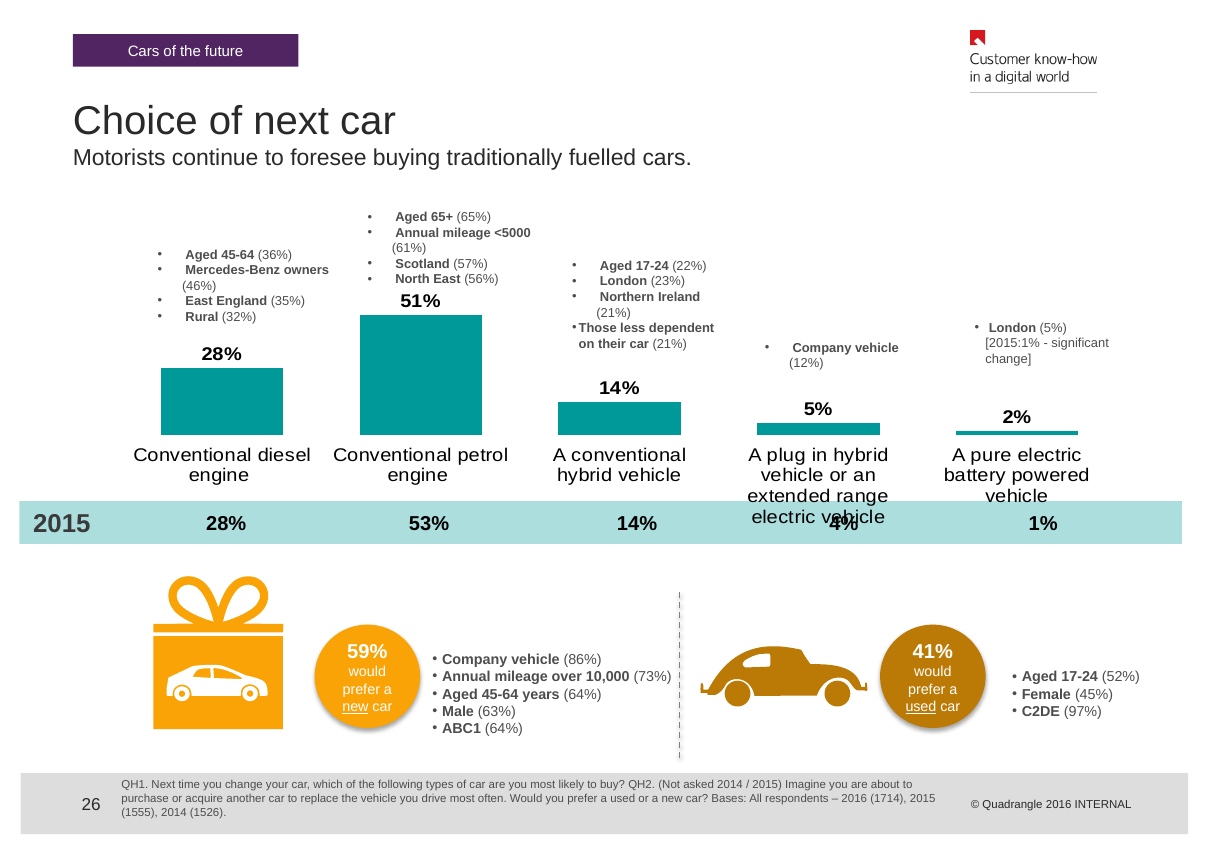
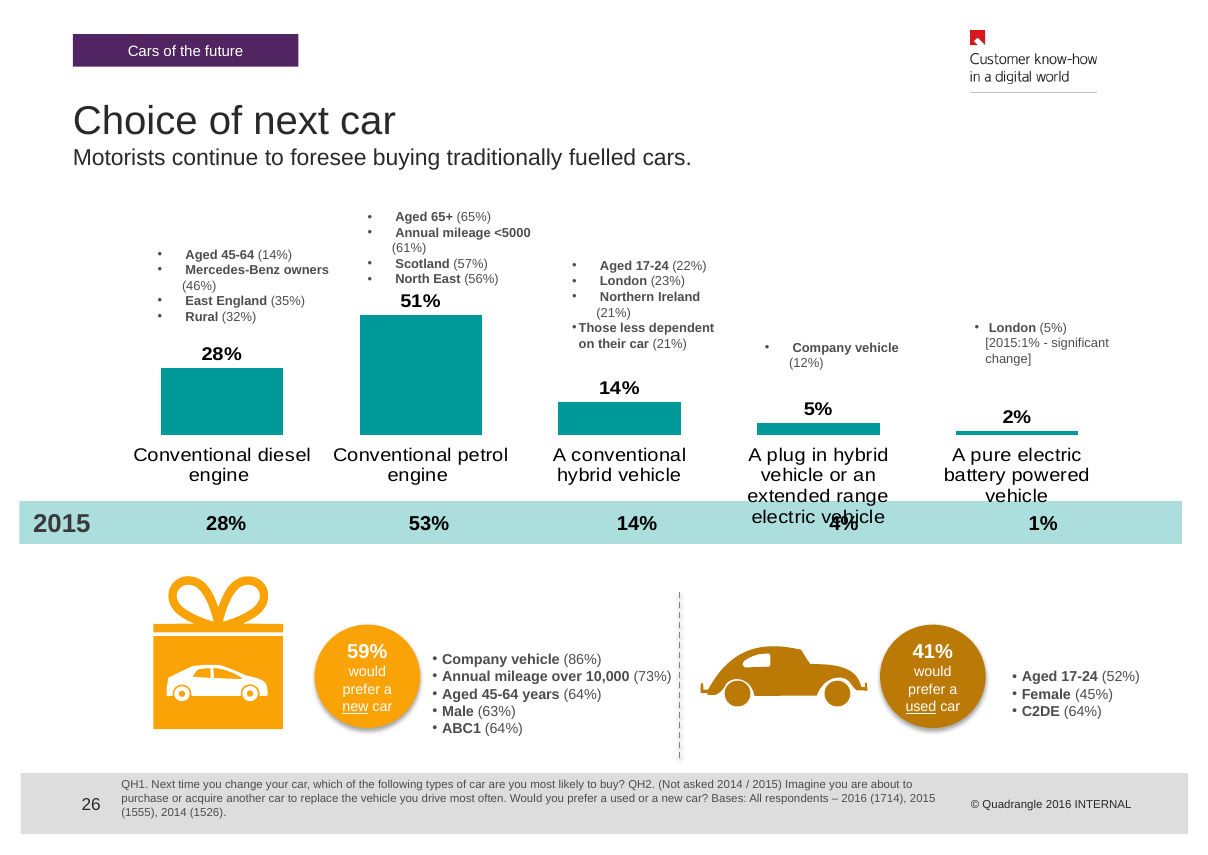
45-64 36%: 36% -> 14% (275, 255)
C2DE 97%: 97% -> 64% (1083, 711)
